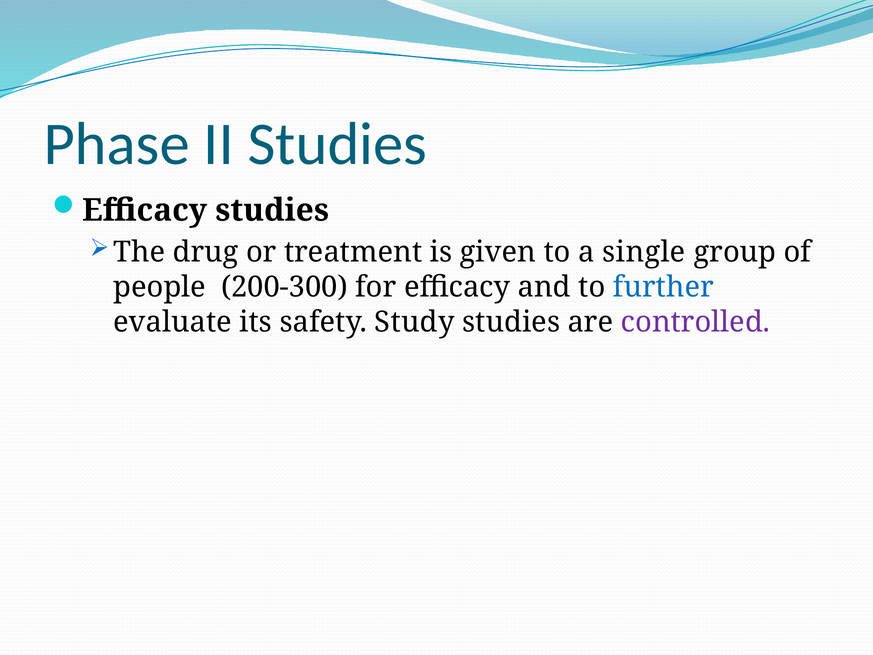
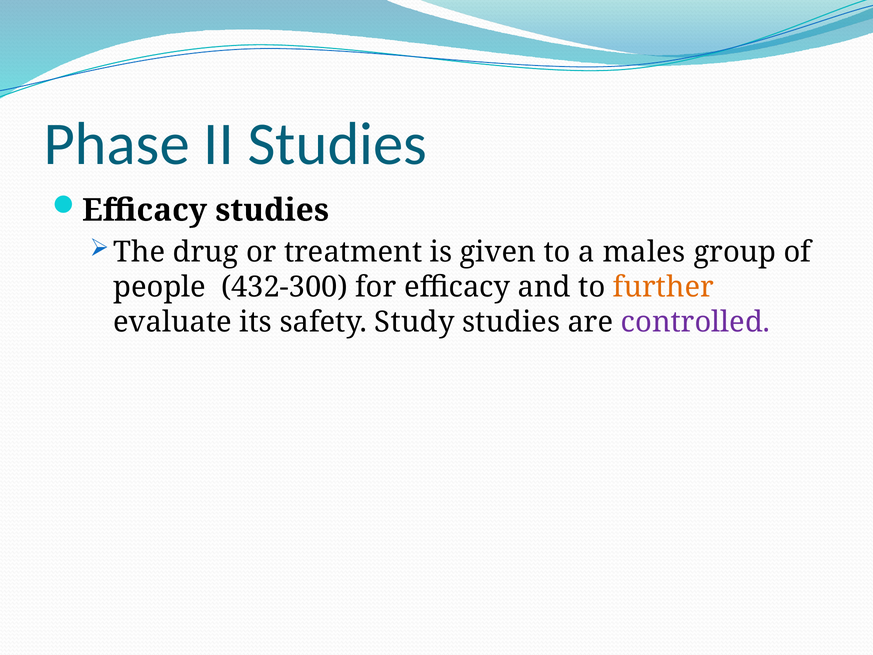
single: single -> males (644, 252)
200-300: 200-300 -> 432-300 (284, 287)
further colour: blue -> orange (663, 287)
